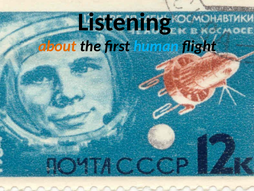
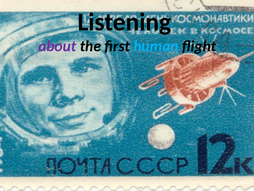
about colour: orange -> purple (57, 46)
